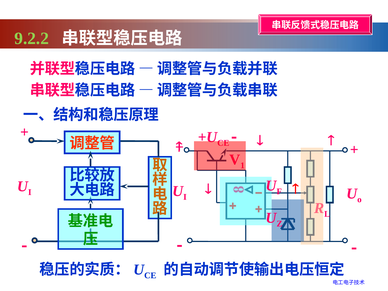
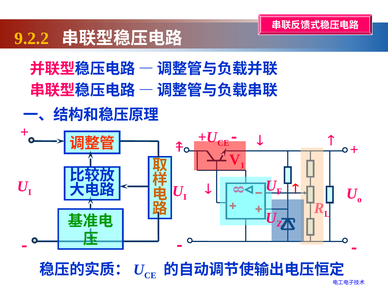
9.2.2 colour: light green -> yellow (32, 38)
